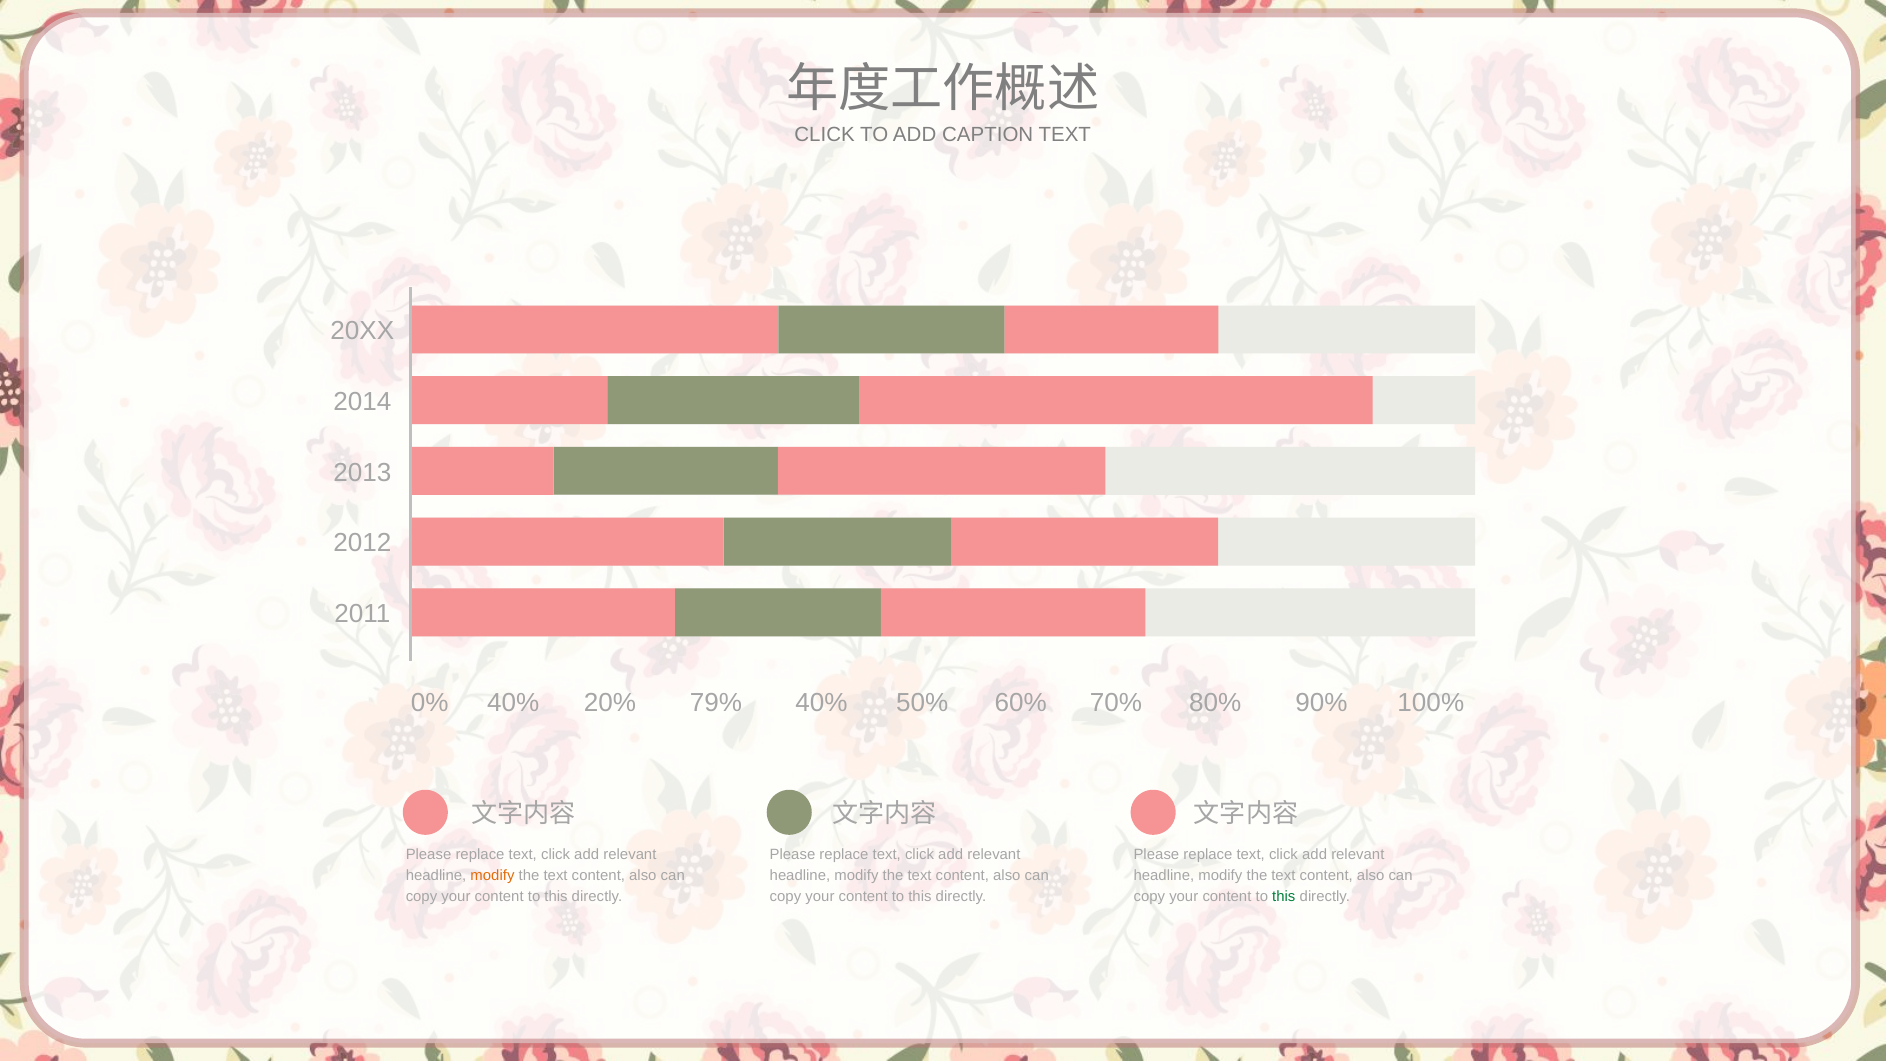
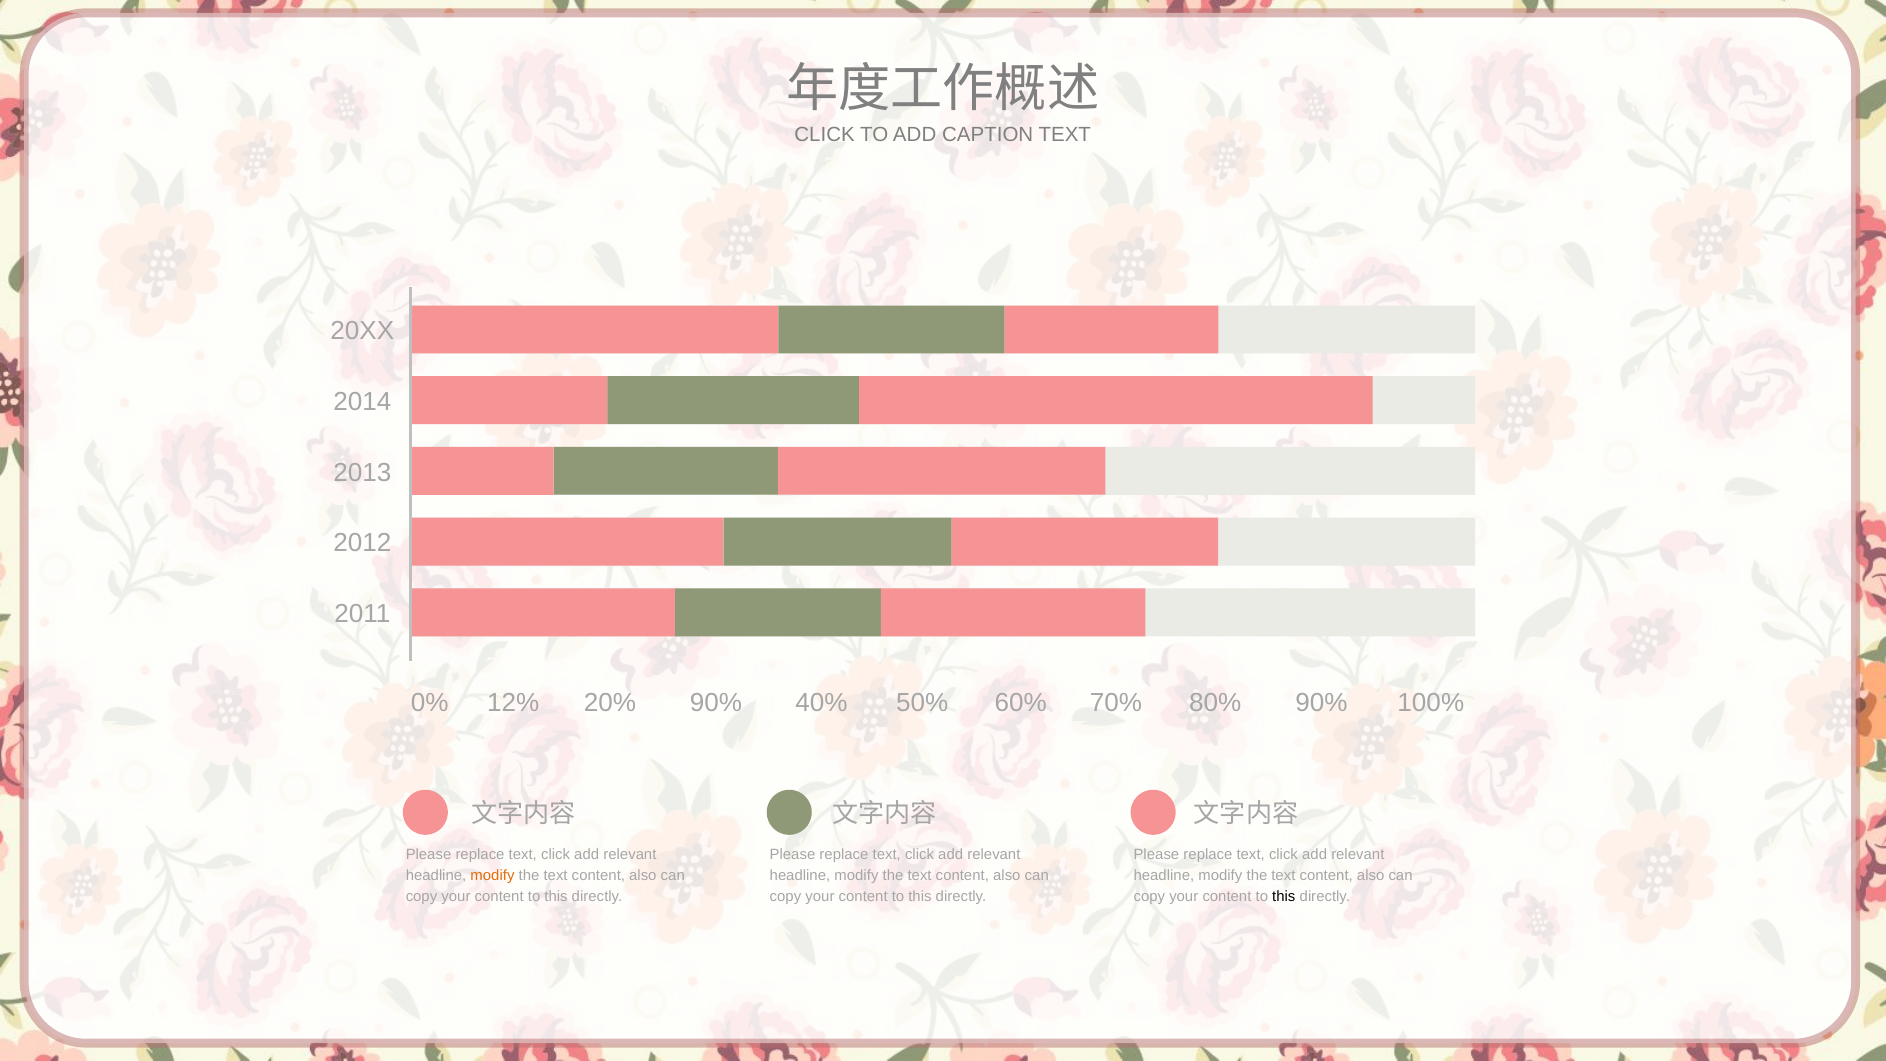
0% 40%: 40% -> 12% (513, 703)
79%: 79% -> 90% (716, 703)
this colour: green -> black (1284, 897)
